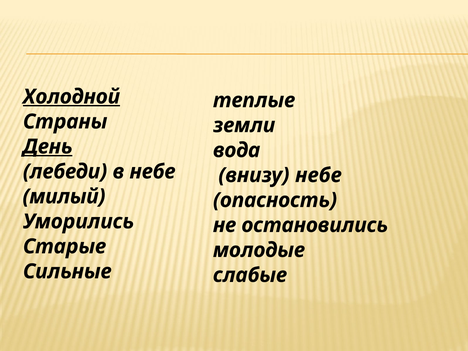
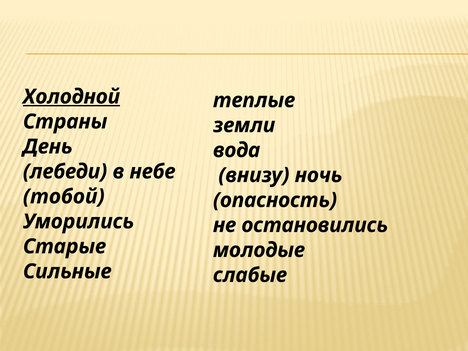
День underline: present -> none (48, 147)
внизу небе: небе -> ночь (319, 175)
милый: милый -> тобой (64, 197)
